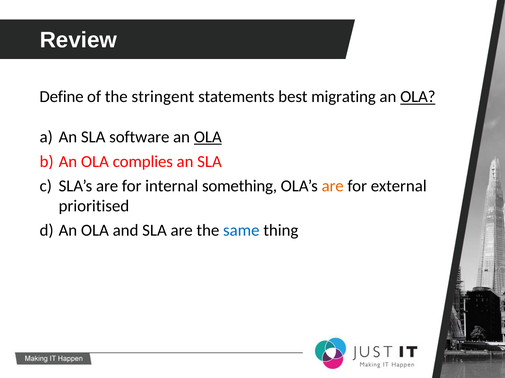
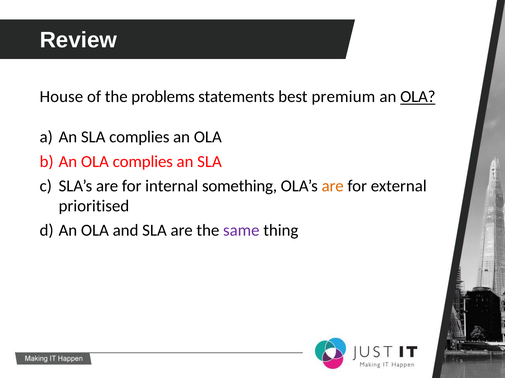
Define: Define -> House (61, 97)
stringent: stringent -> problems (163, 97)
migrating: migrating -> premium (343, 97)
SLA software: software -> complies (139, 137)
OLA underline: present -> none (208, 137)
same colour: blue -> purple (241, 231)
